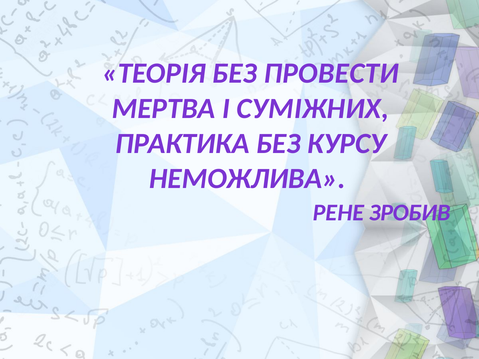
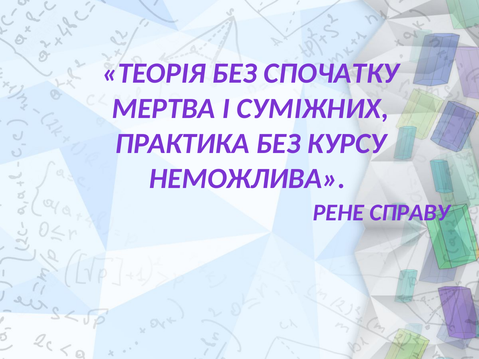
ПРОВЕСТИ: ПРОВЕСТИ -> СПОЧАТКУ (331, 73)
ЗРОБИВ: ЗРОБИВ -> СПРАВУ (410, 213)
